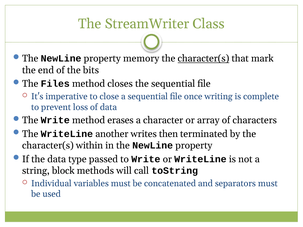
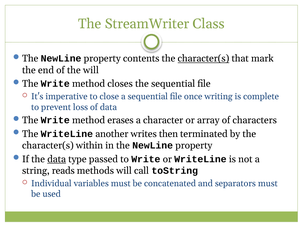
memory: memory -> contents (141, 59)
the bits: bits -> will (91, 70)
Files: Files -> Write (55, 84)
data underline: none -> present (57, 159)
block: block -> reads (63, 171)
